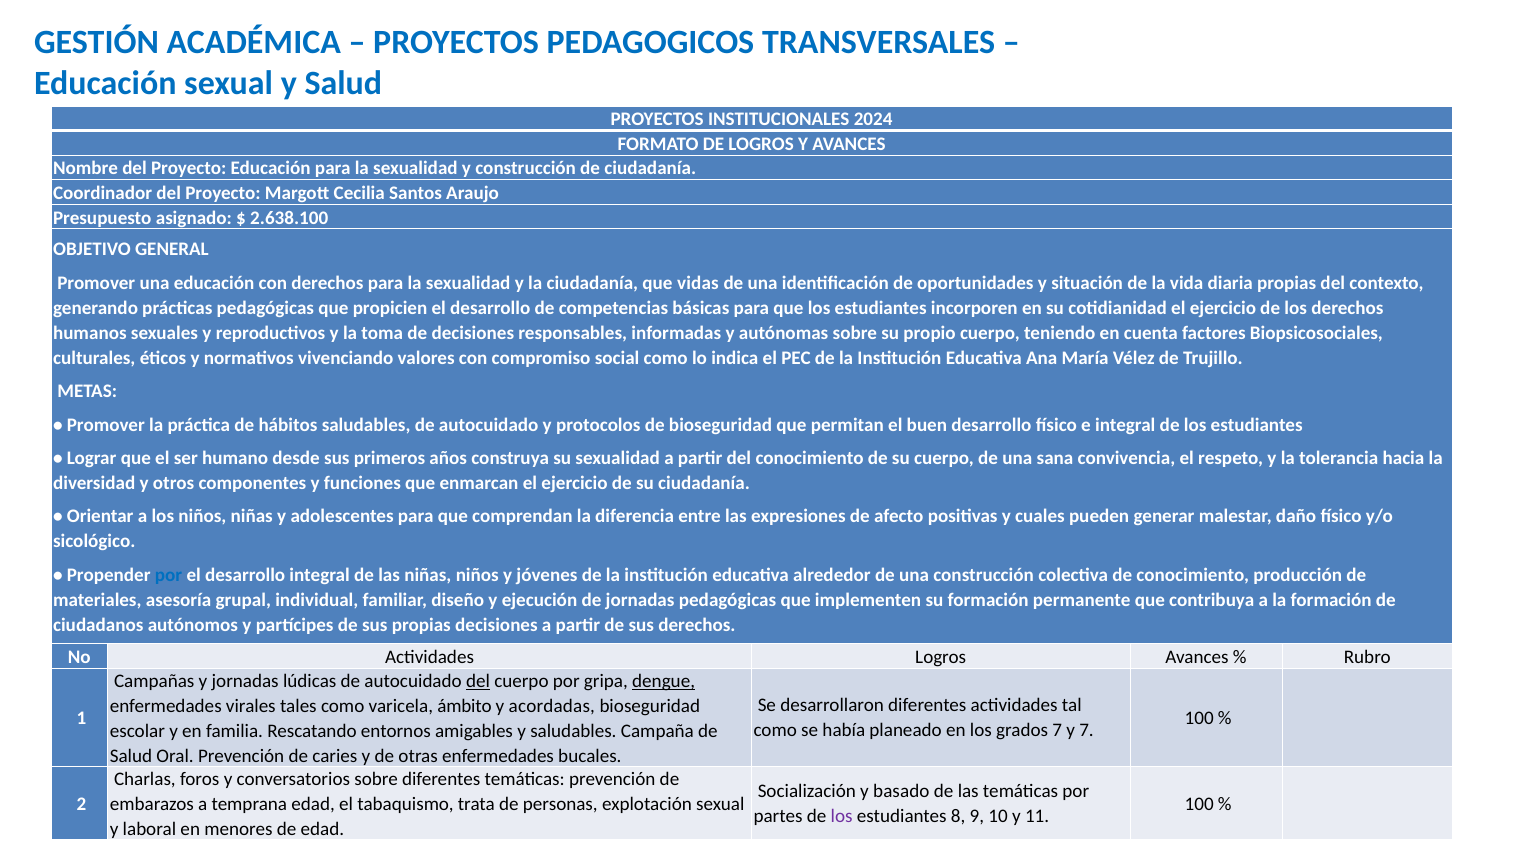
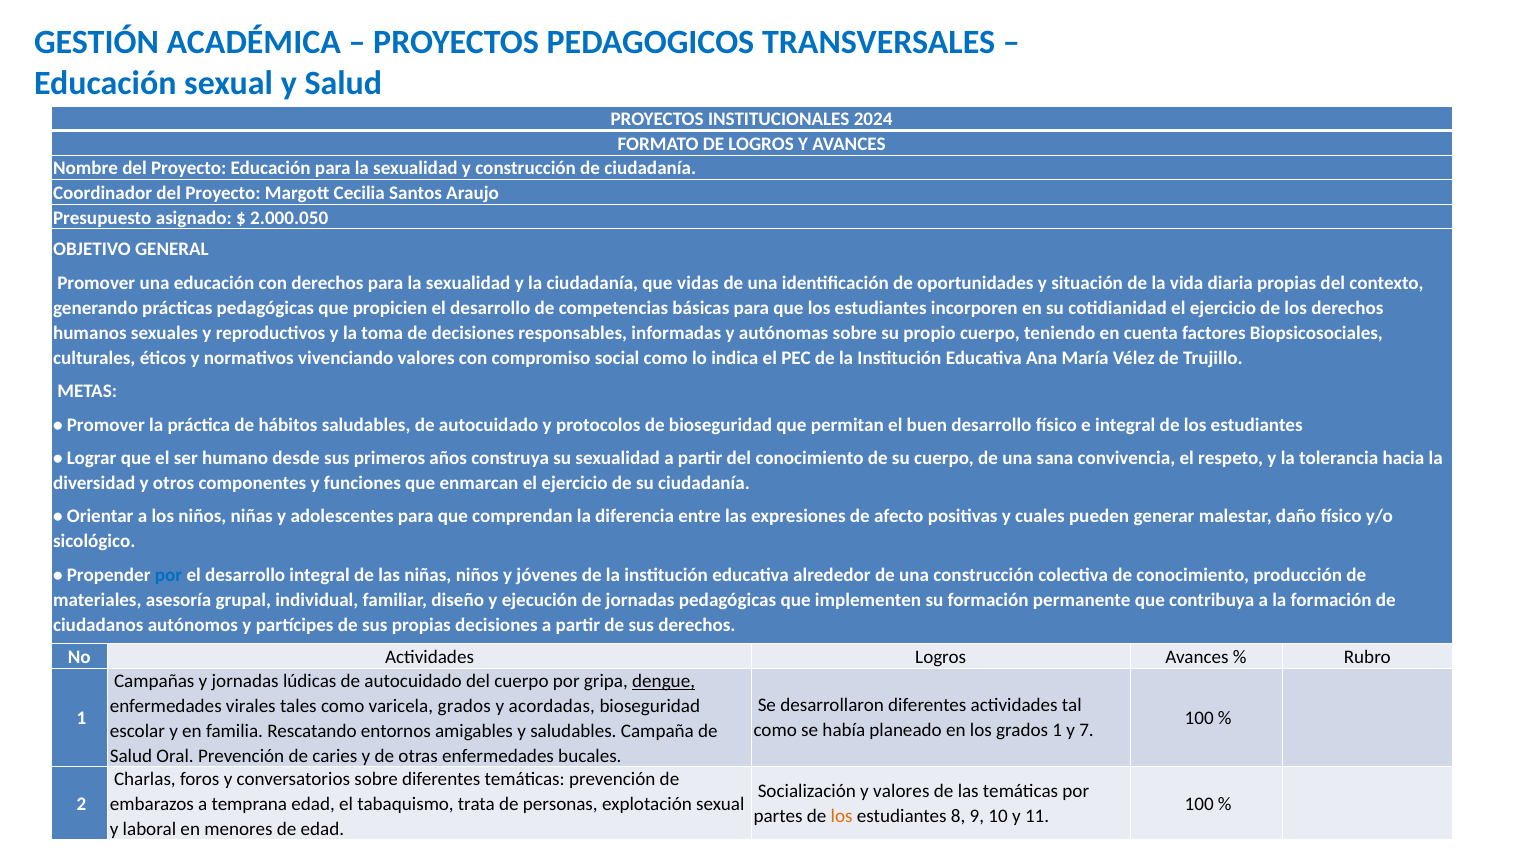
2.638.100: 2.638.100 -> 2.000.050 (289, 218)
del underline: present -> none (478, 682)
varicela ámbito: ámbito -> grados (464, 707)
grados 7: 7 -> 1 (1057, 731)
y basado: basado -> valores (901, 792)
los colour: purple -> orange (842, 817)
